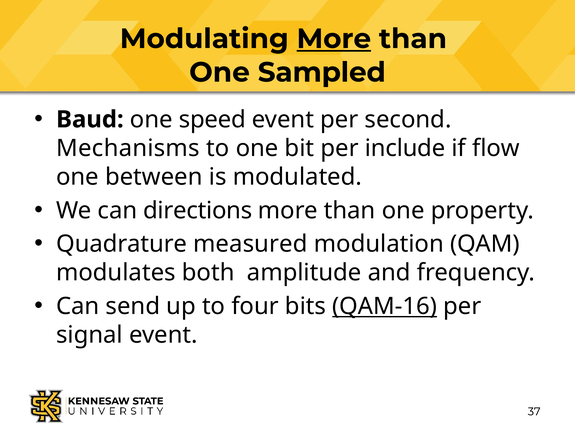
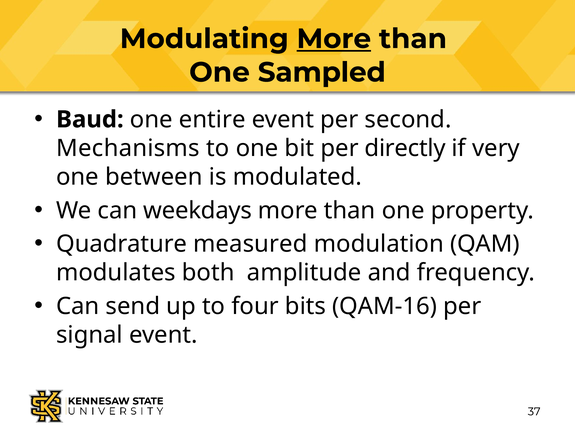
speed: speed -> entire (212, 120)
include: include -> directly (405, 148)
flow: flow -> very (496, 148)
directions: directions -> weekdays (198, 211)
QAM-16 underline: present -> none (385, 306)
